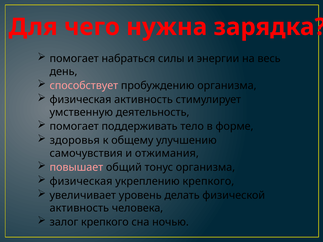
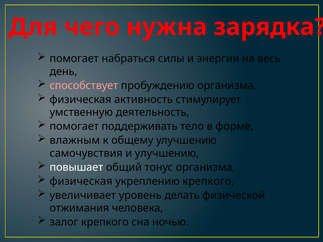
здоровья: здоровья -> влажным (75, 141)
и отжимания: отжимания -> улучшению (167, 153)
повышает colour: pink -> white (76, 167)
активность: активность -> отжимания (79, 208)
